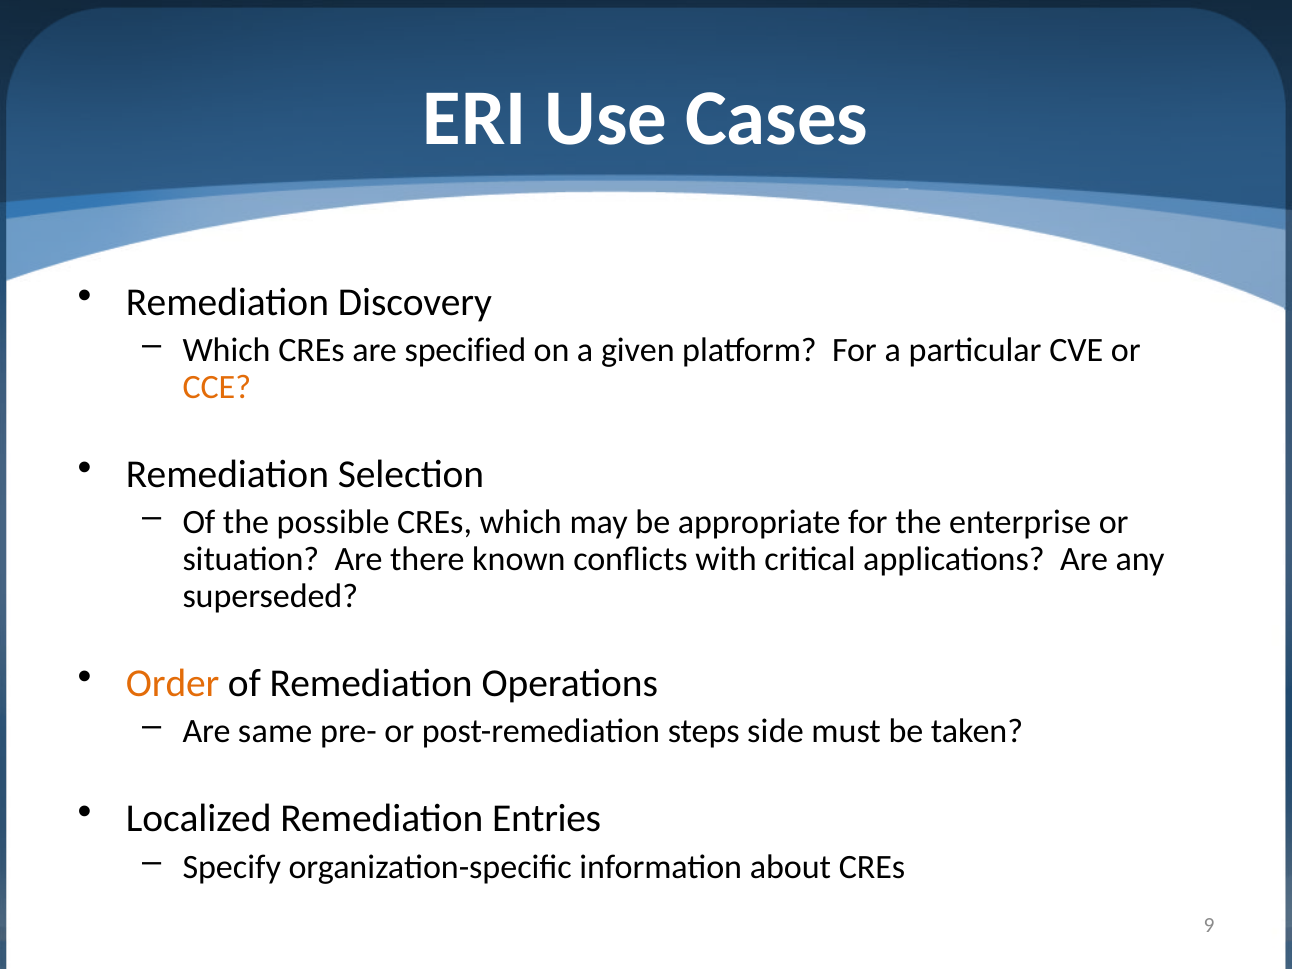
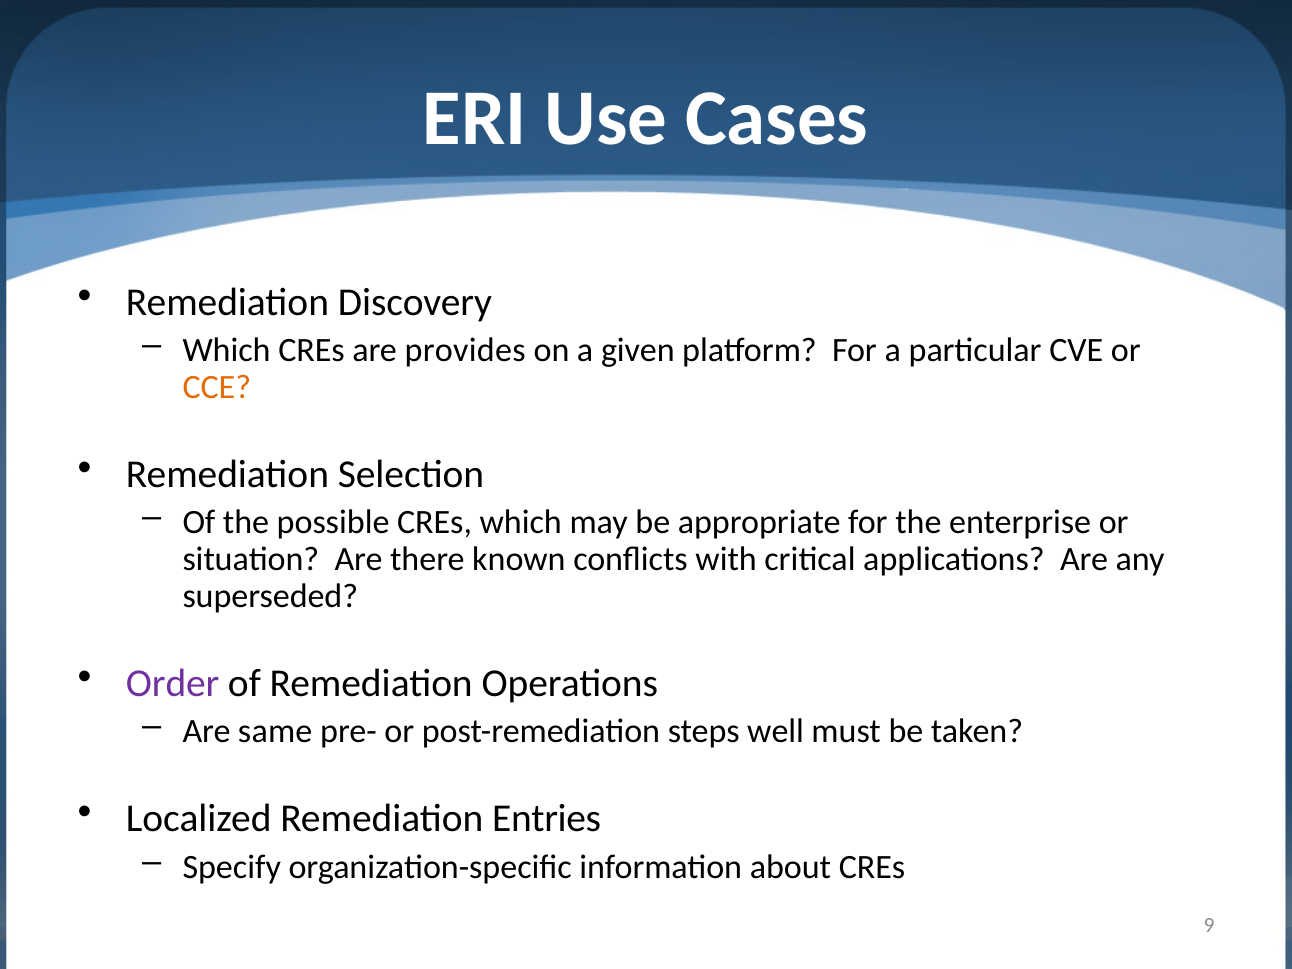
specified: specified -> provides (465, 350)
Order colour: orange -> purple (173, 683)
side: side -> well (776, 731)
